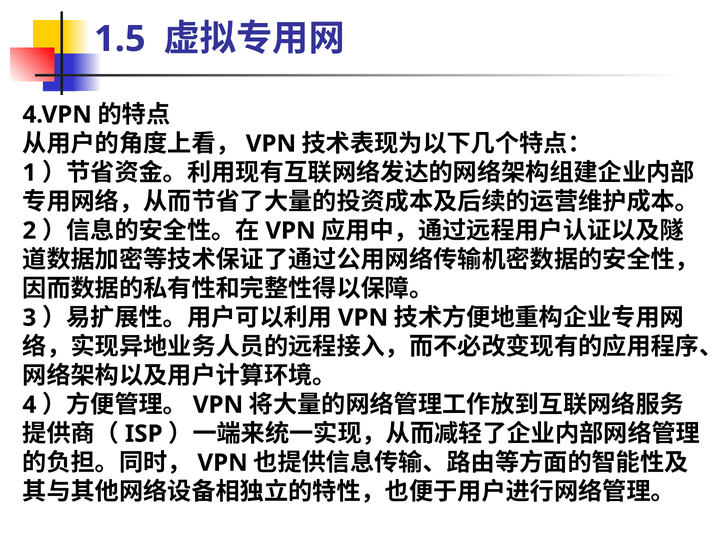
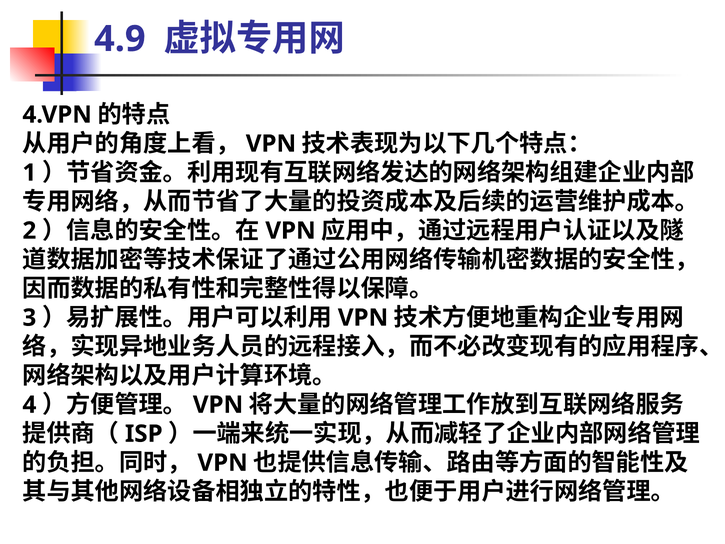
1.5: 1.5 -> 4.9 (120, 39)
